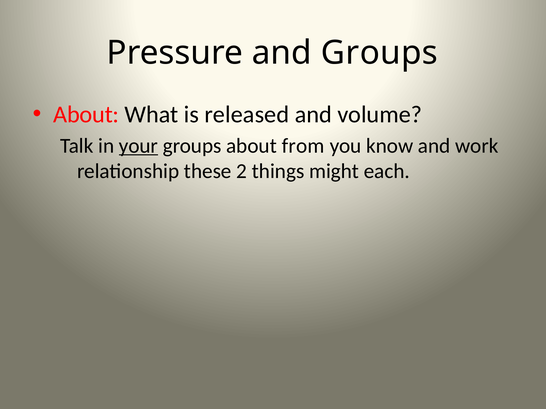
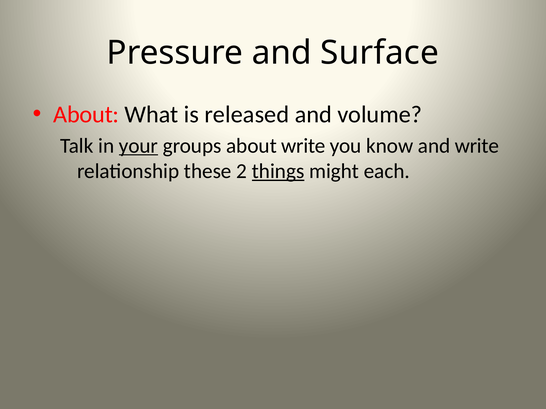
and Groups: Groups -> Surface (380, 53)
about from: from -> write (303, 146)
and work: work -> write (477, 146)
things underline: none -> present (278, 171)
